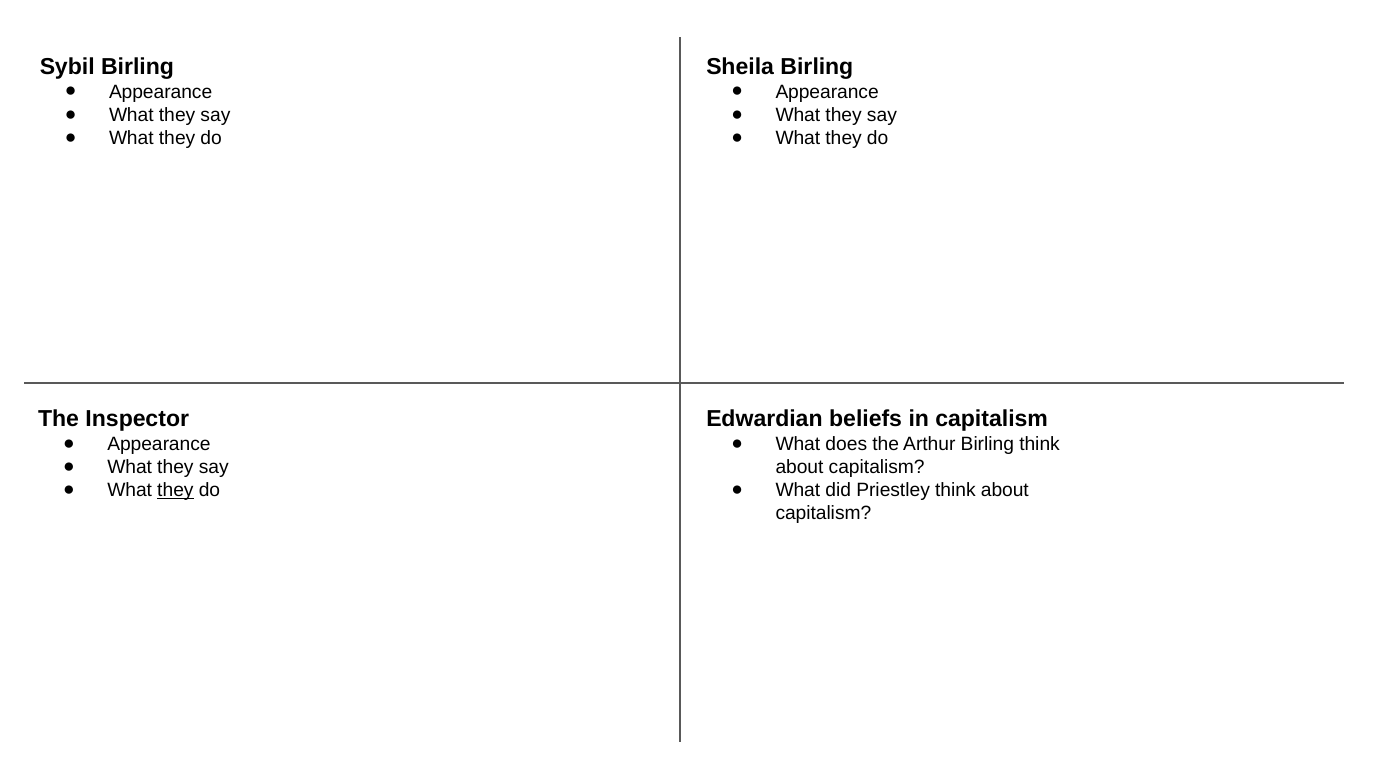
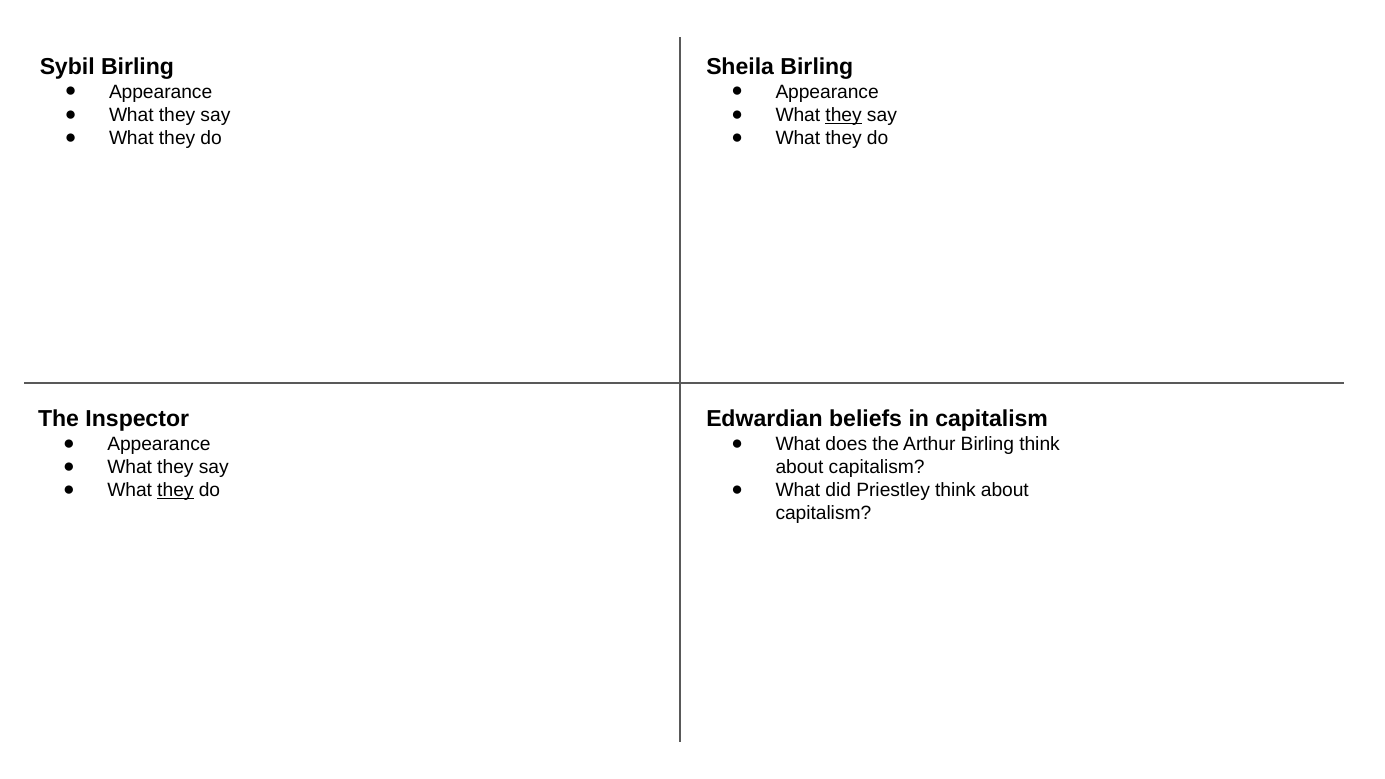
they underline: none -> present (844, 115)
